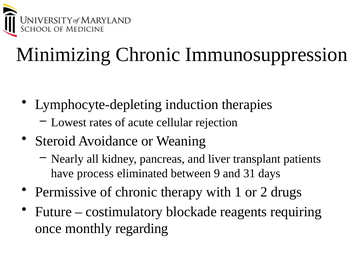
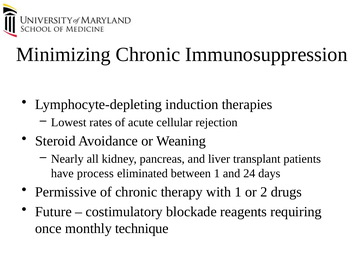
between 9: 9 -> 1 (217, 173)
31: 31 -> 24 (249, 173)
regarding: regarding -> technique (142, 228)
